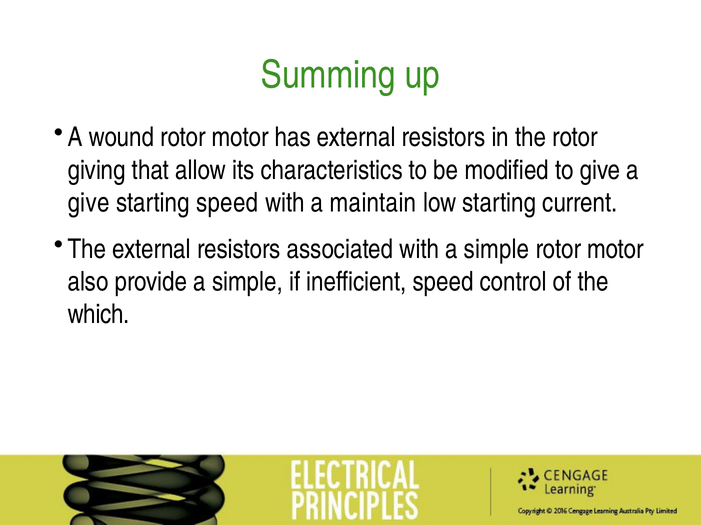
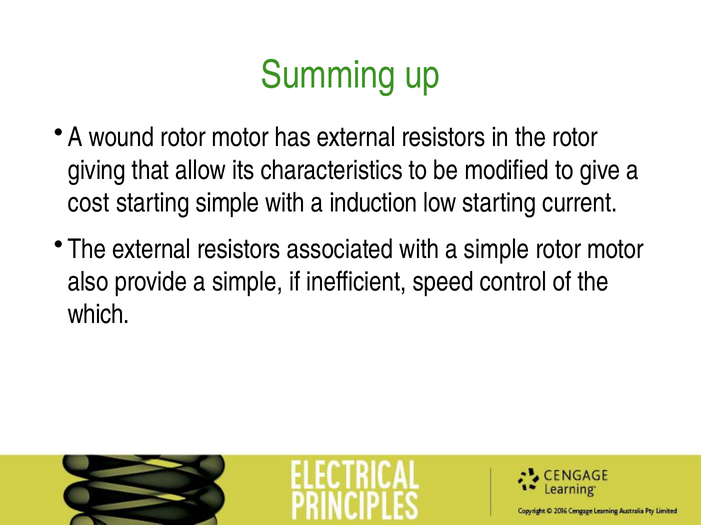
give: give -> cost (89, 203)
starting speed: speed -> simple (228, 203)
maintain: maintain -> induction (373, 203)
